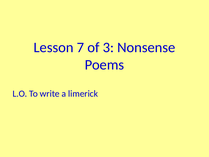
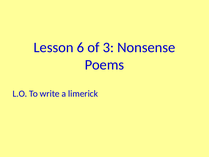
7: 7 -> 6 (80, 47)
